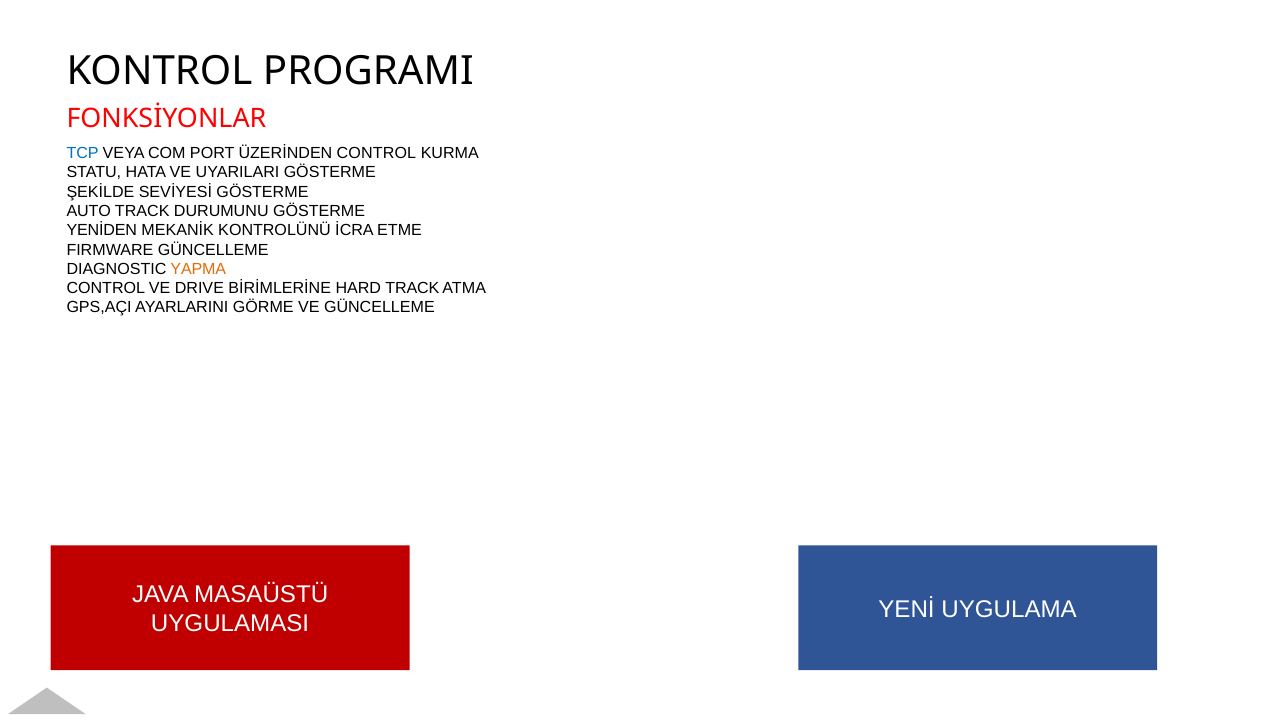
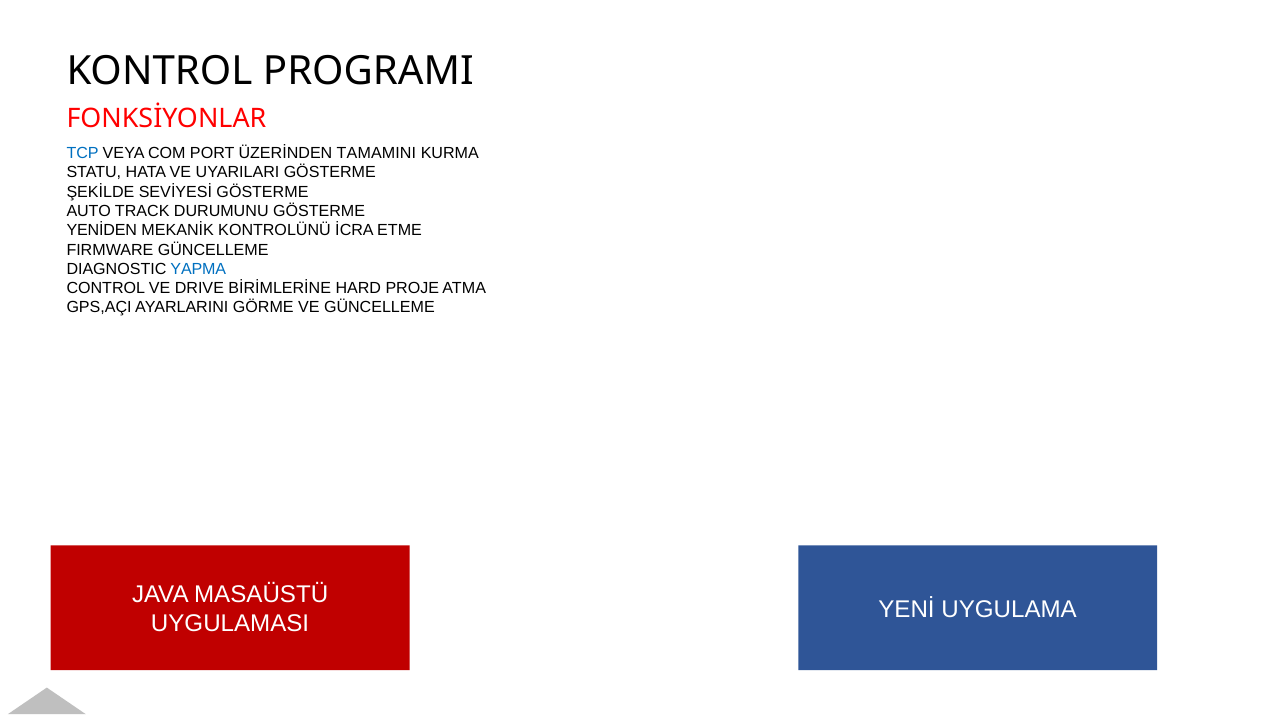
ÜZERİNDEN CONTROL: CONTROL -> TAMAMINI (376, 153)
YAPMA colour: orange -> blue (198, 269)
HARD TRACK: TRACK -> PROJE (412, 289)
